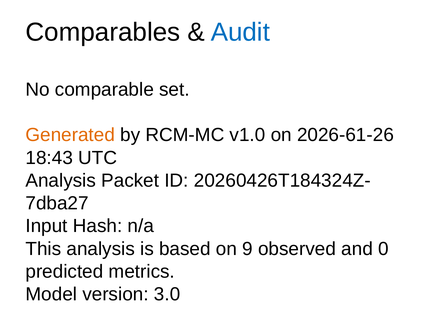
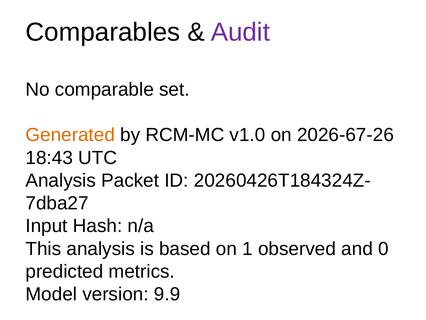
Audit colour: blue -> purple (240, 32)
2026-61-26: 2026-61-26 -> 2026-67-26 (345, 135)
9: 9 -> 1 (248, 248)
3.0: 3.0 -> 9.9 (167, 294)
